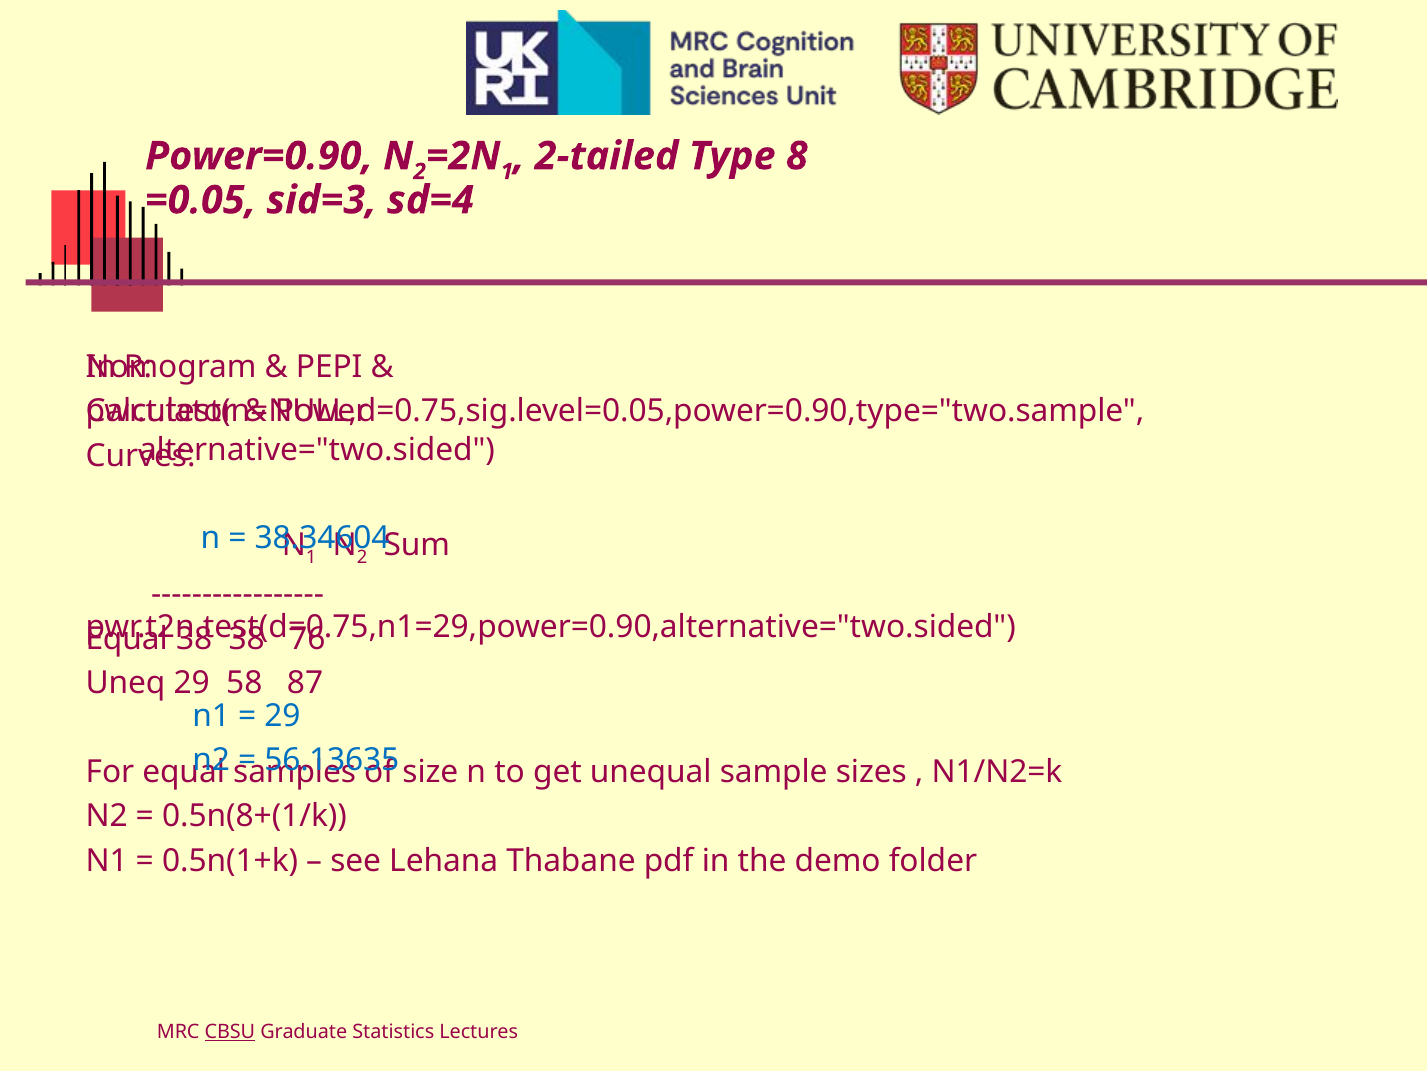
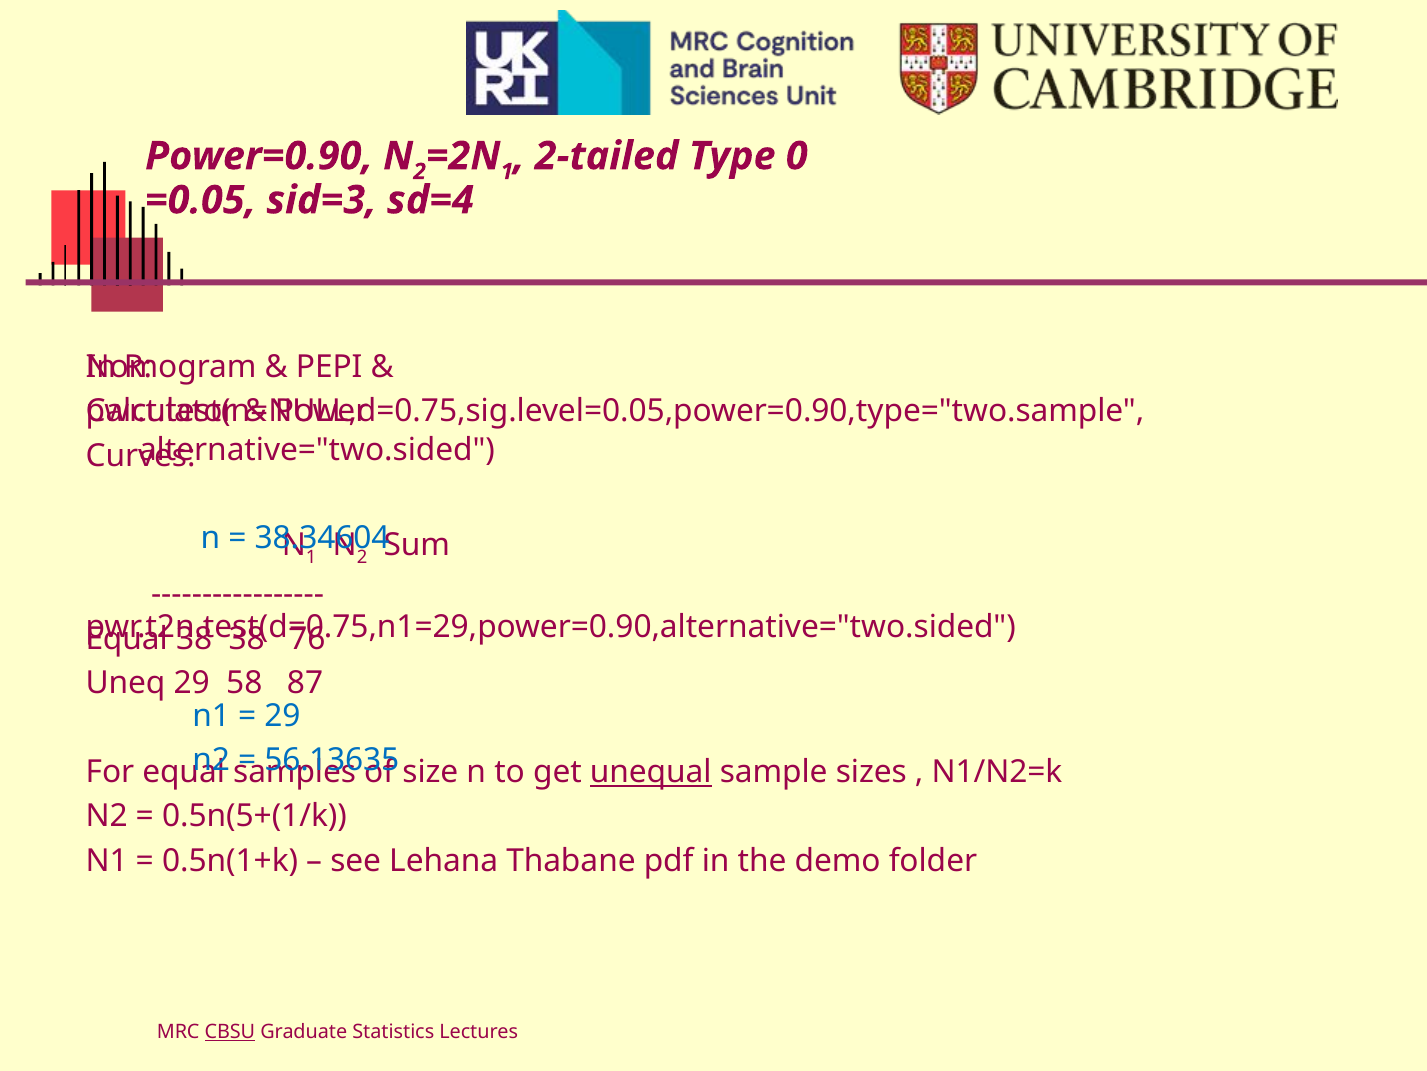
8: 8 -> 0 (797, 156)
unequal underline: none -> present (651, 772)
0.5n(8+(1/k: 0.5n(8+(1/k -> 0.5n(5+(1/k (254, 816)
